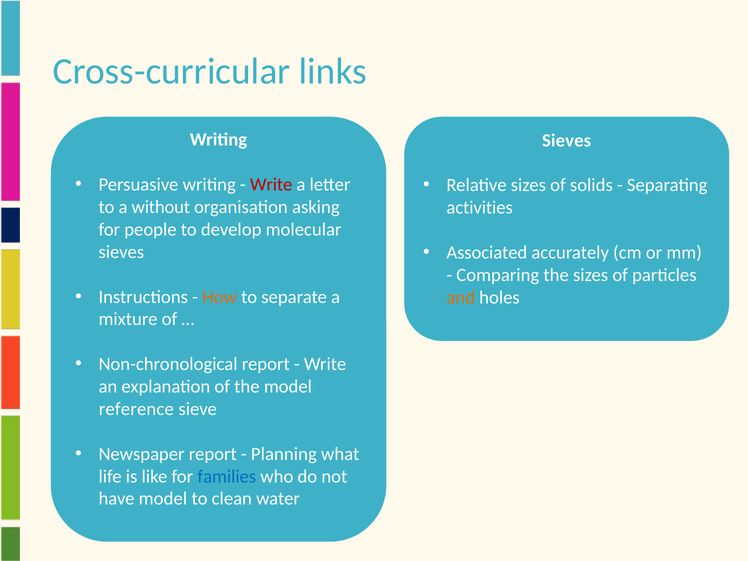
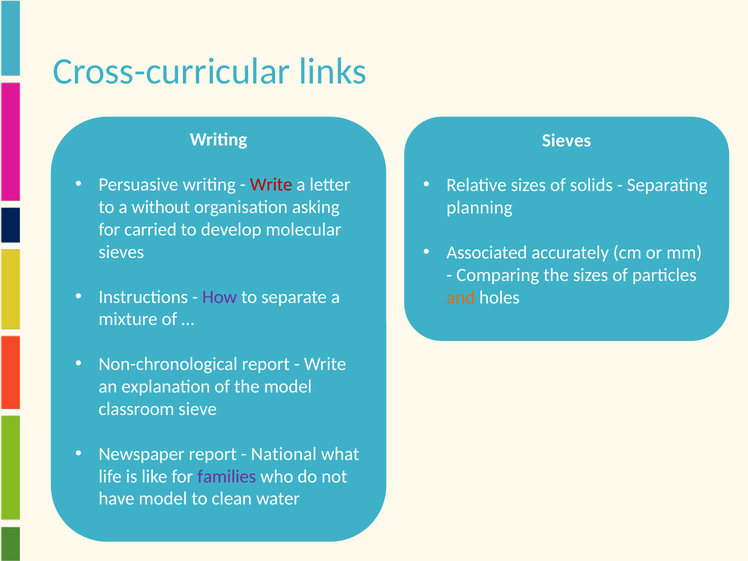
activities: activities -> planning (480, 208)
people: people -> carried (151, 230)
How colour: orange -> purple (220, 297)
reference: reference -> classroom (136, 409)
Planning: Planning -> National (284, 454)
families colour: blue -> purple (227, 476)
